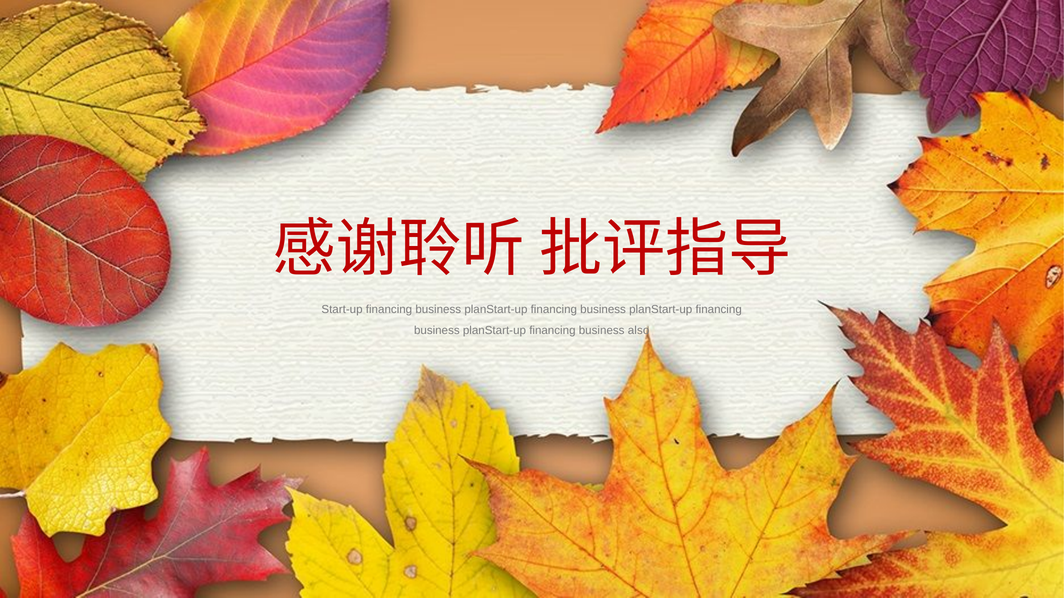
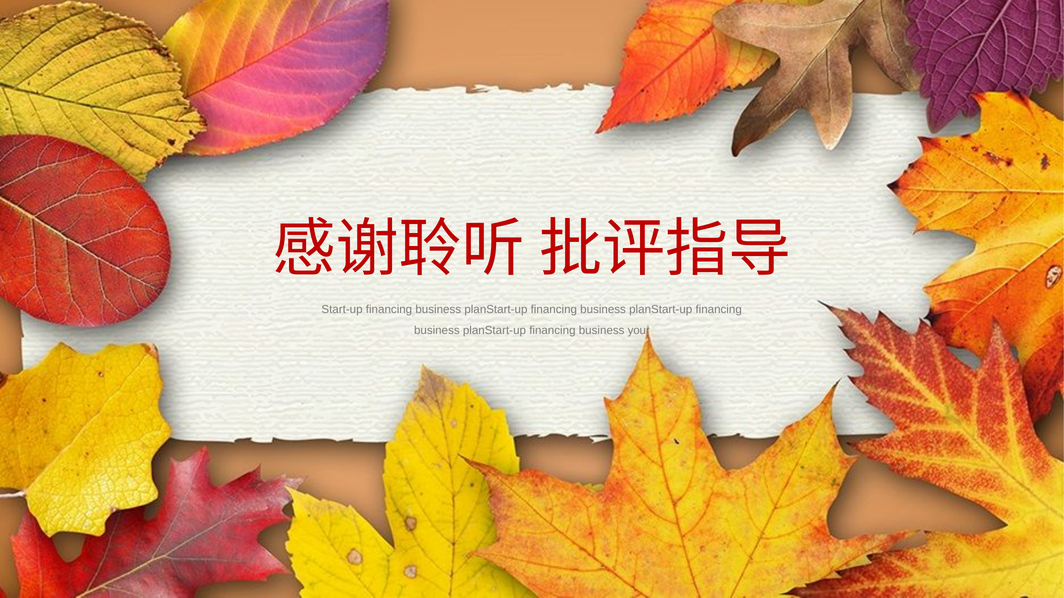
also: also -> your (639, 331)
